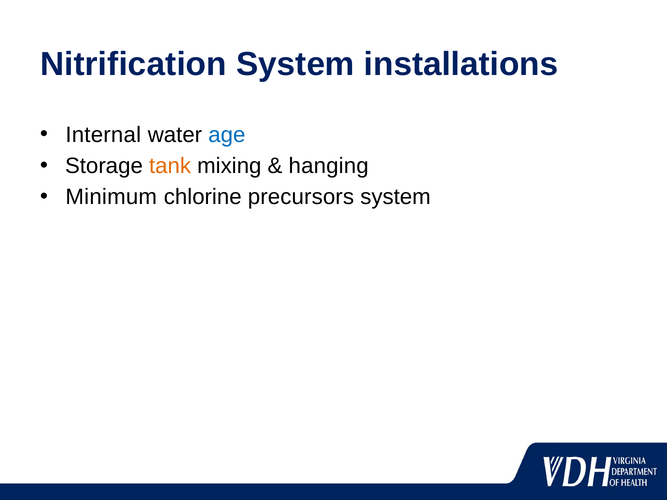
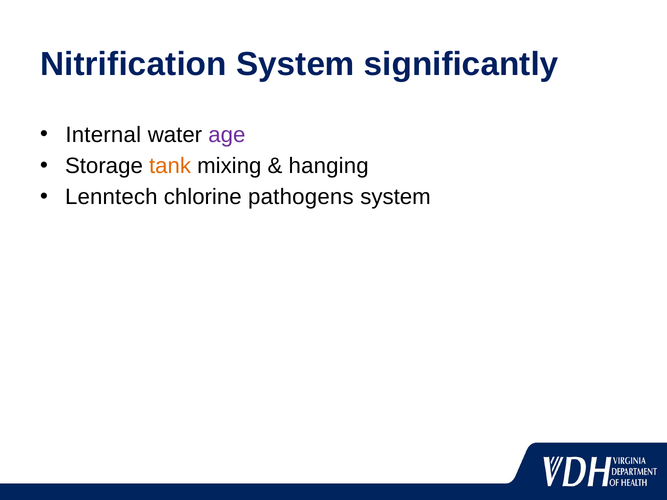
installations: installations -> significantly (461, 64)
age colour: blue -> purple (227, 135)
Minimum: Minimum -> Lenntech (111, 197)
precursors: precursors -> pathogens (301, 197)
